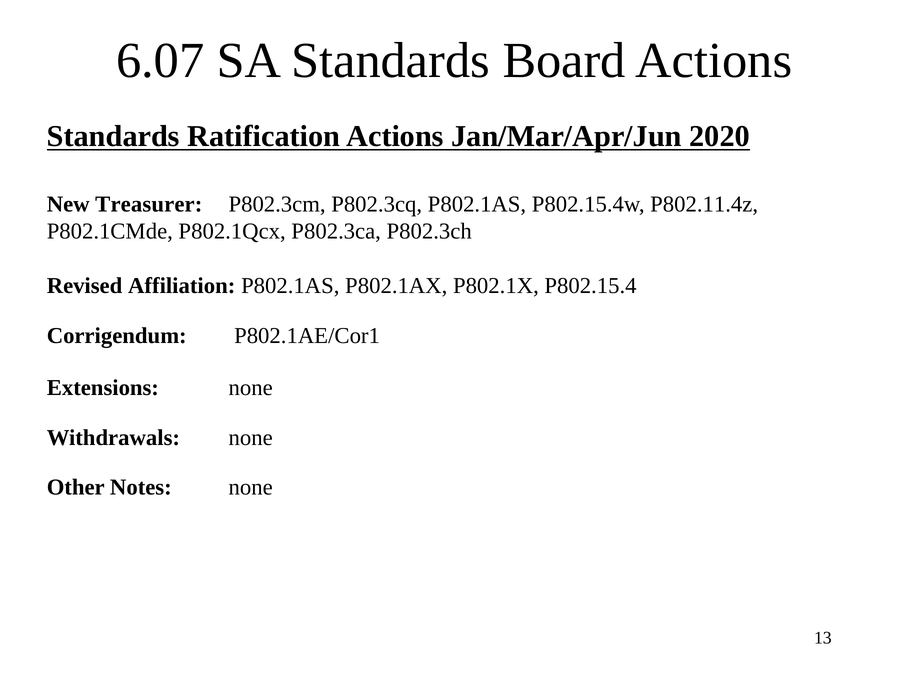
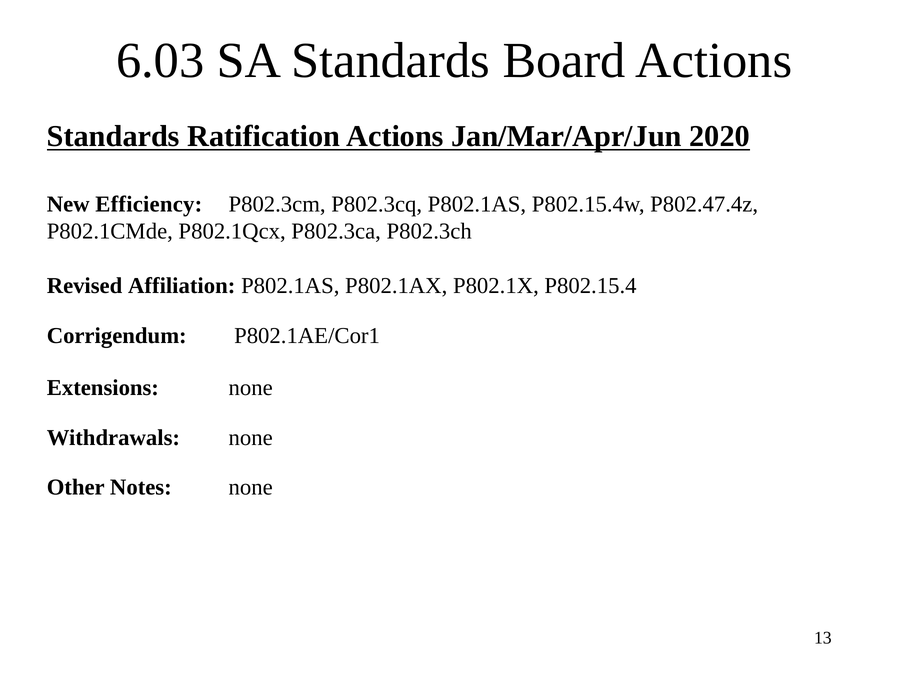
6.07: 6.07 -> 6.03 (160, 60)
Treasurer: Treasurer -> Efficiency (149, 204)
P802.11.4z: P802.11.4z -> P802.47.4z (704, 204)
